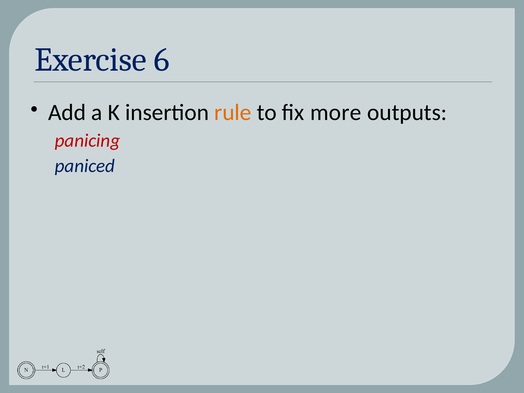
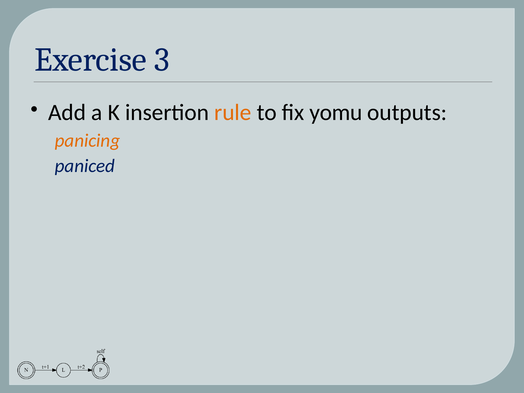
6: 6 -> 3 (162, 60)
more: more -> yomu (336, 113)
panicing colour: red -> orange (88, 140)
